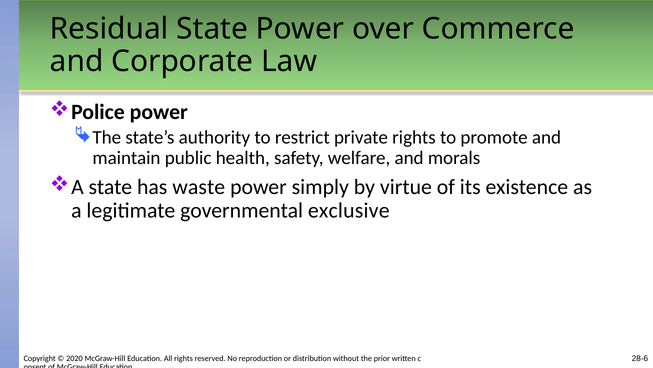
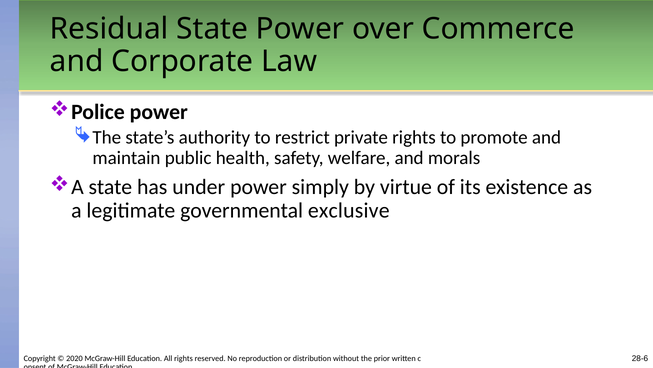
waste: waste -> under (199, 187)
